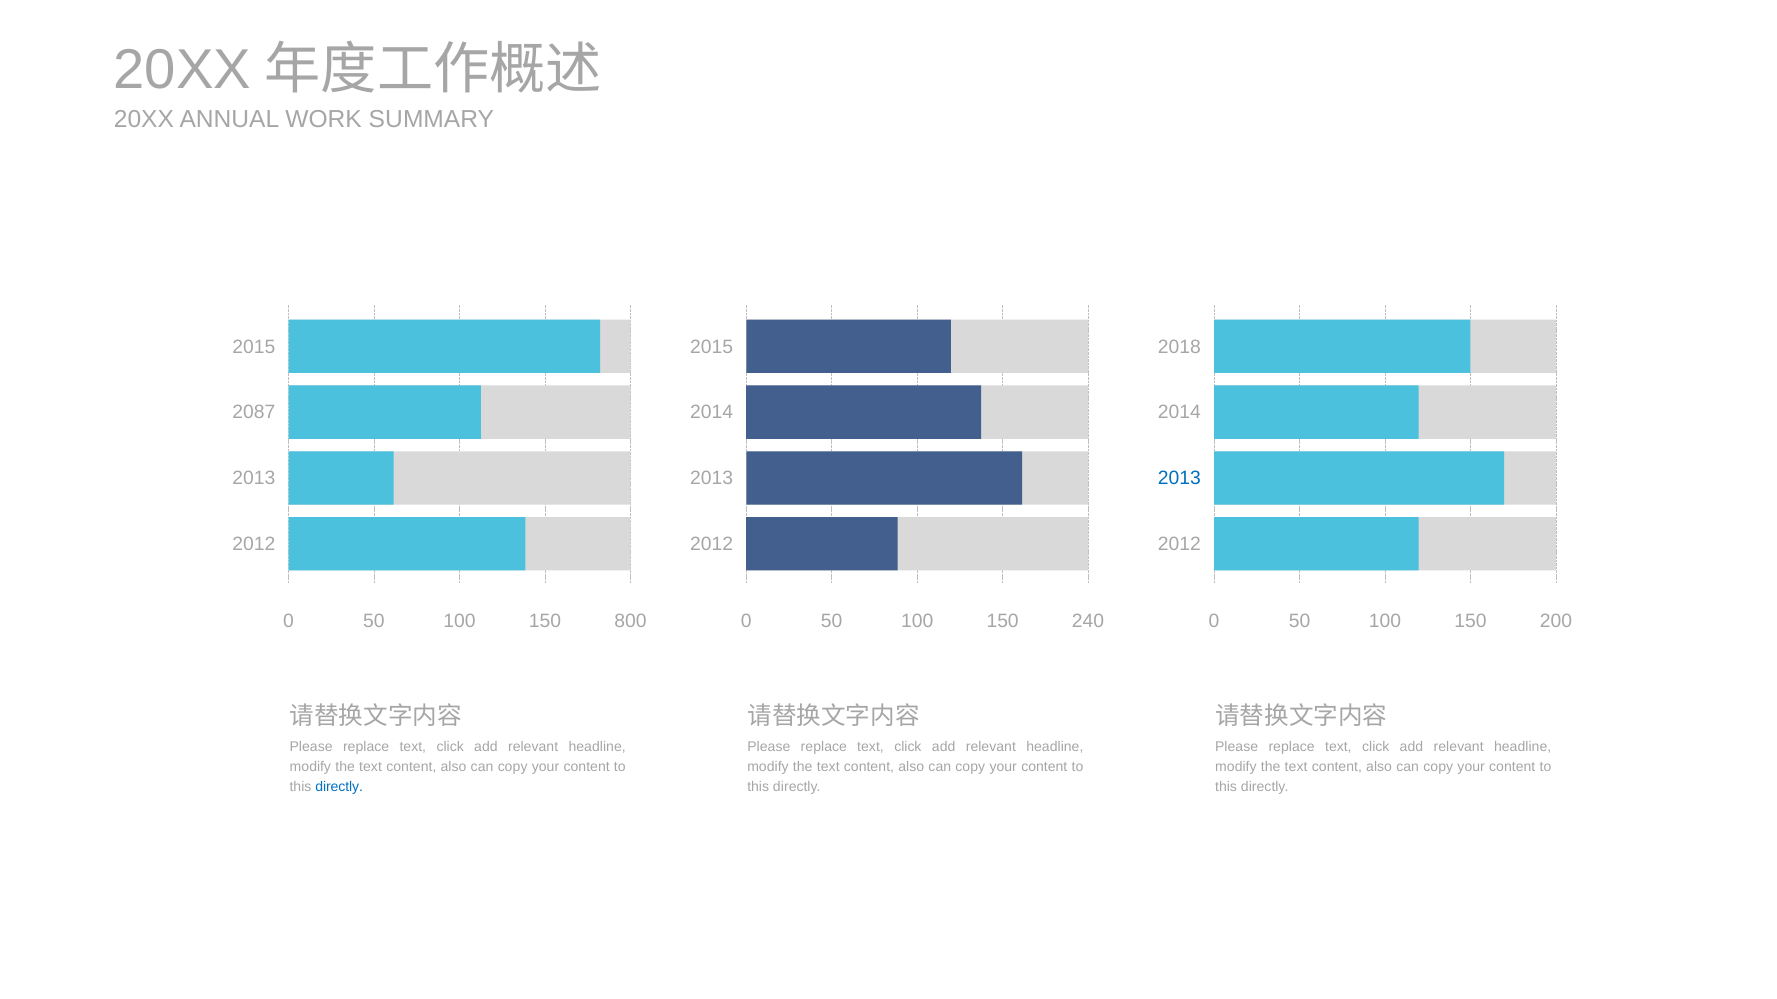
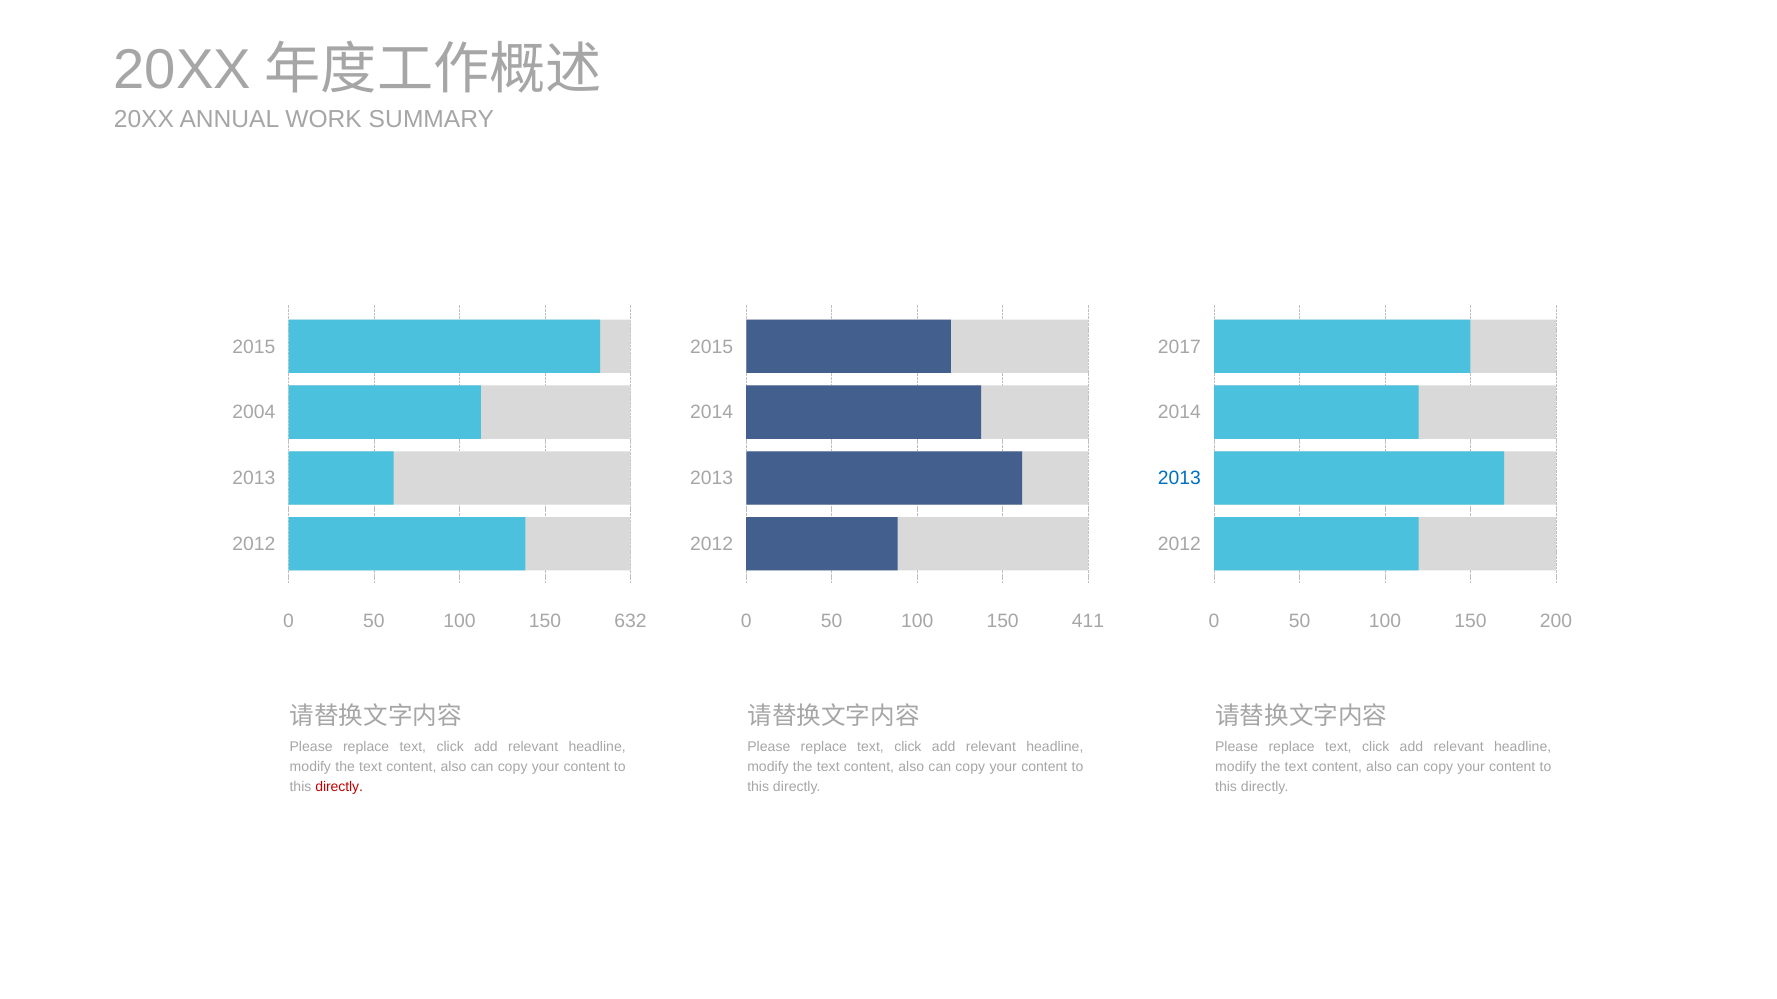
2018: 2018 -> 2017 (1179, 347)
2087: 2087 -> 2004 (254, 413)
800: 800 -> 632 (630, 621)
240: 240 -> 411 (1088, 621)
directly colour: blue -> red (339, 787)
